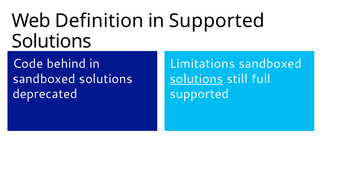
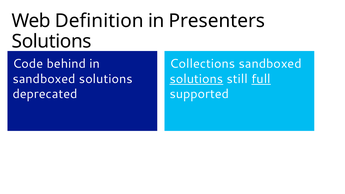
in Supported: Supported -> Presenters (217, 21)
Limitations: Limitations -> Collections (202, 64)
full underline: none -> present (261, 79)
